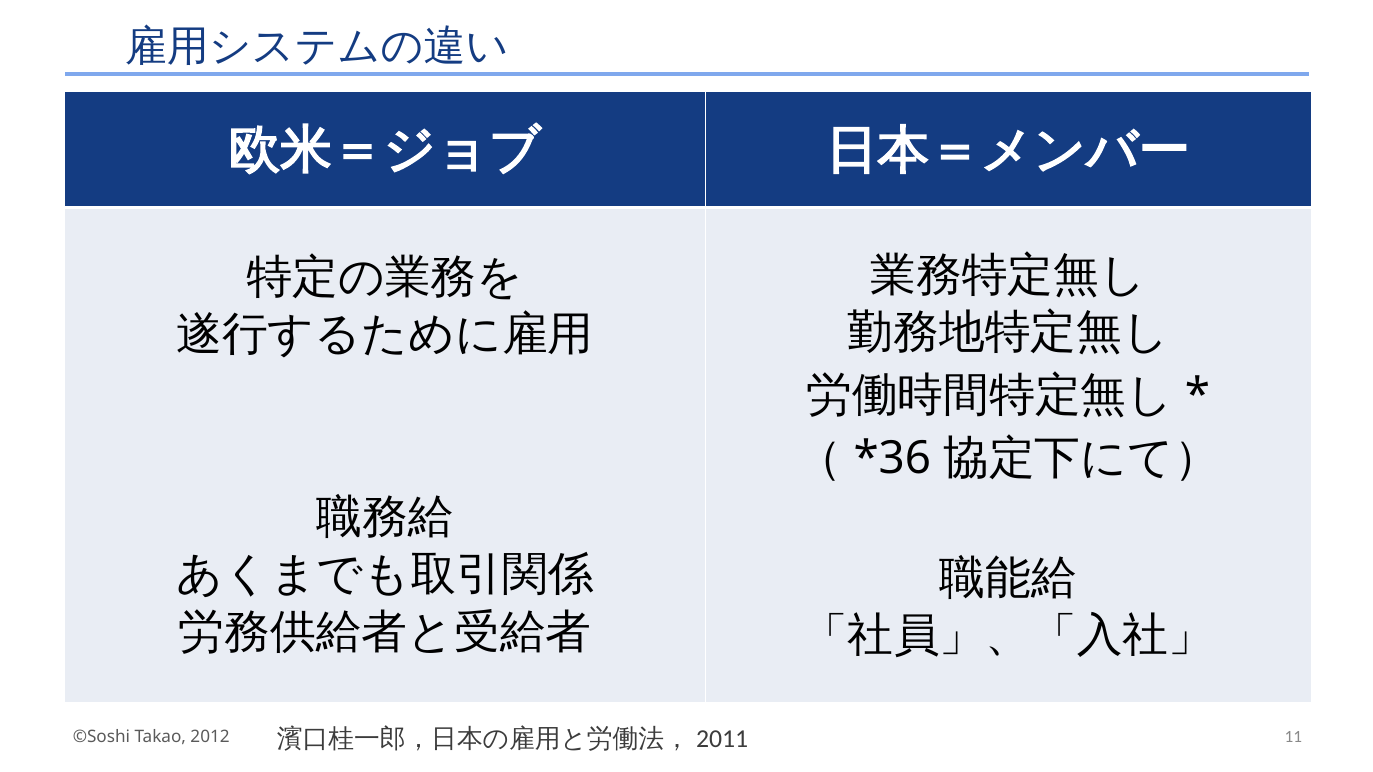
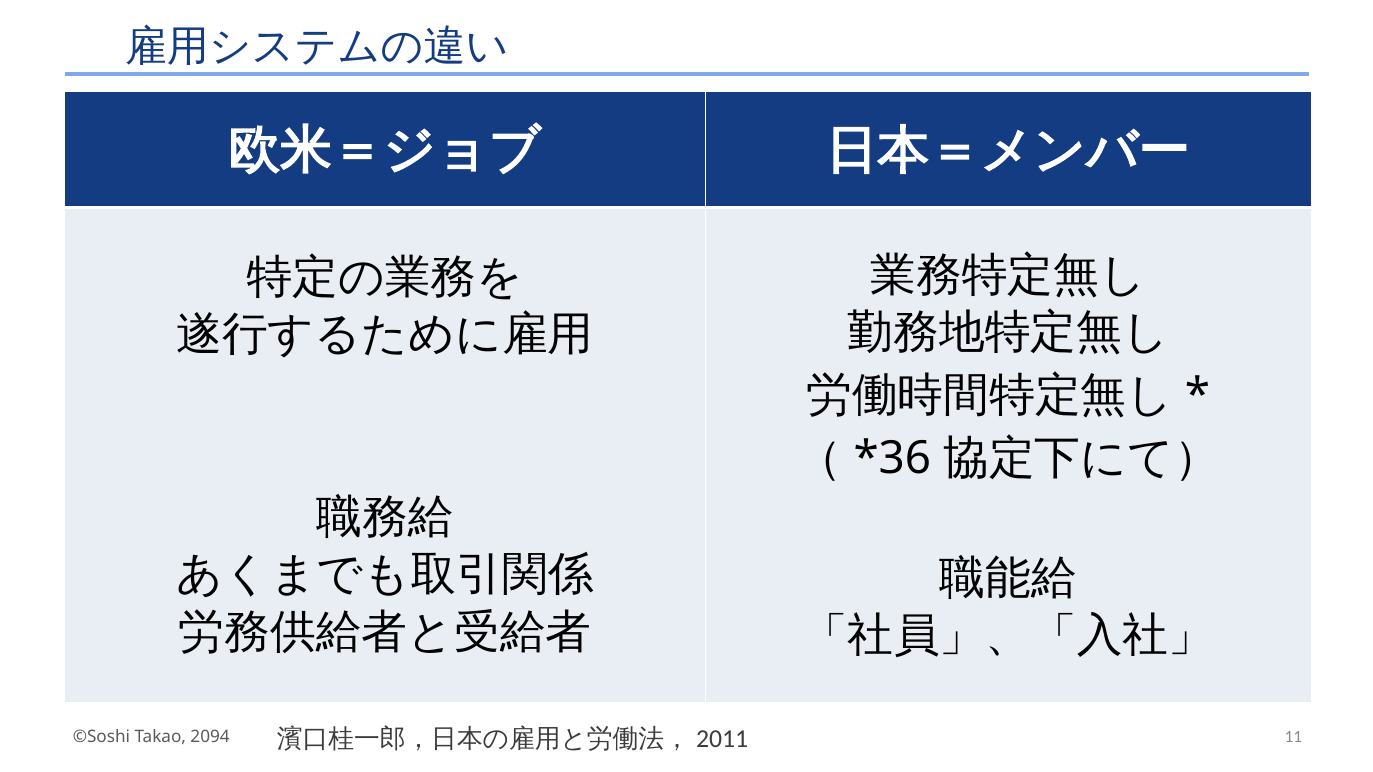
2012: 2012 -> 2094 (210, 737)
